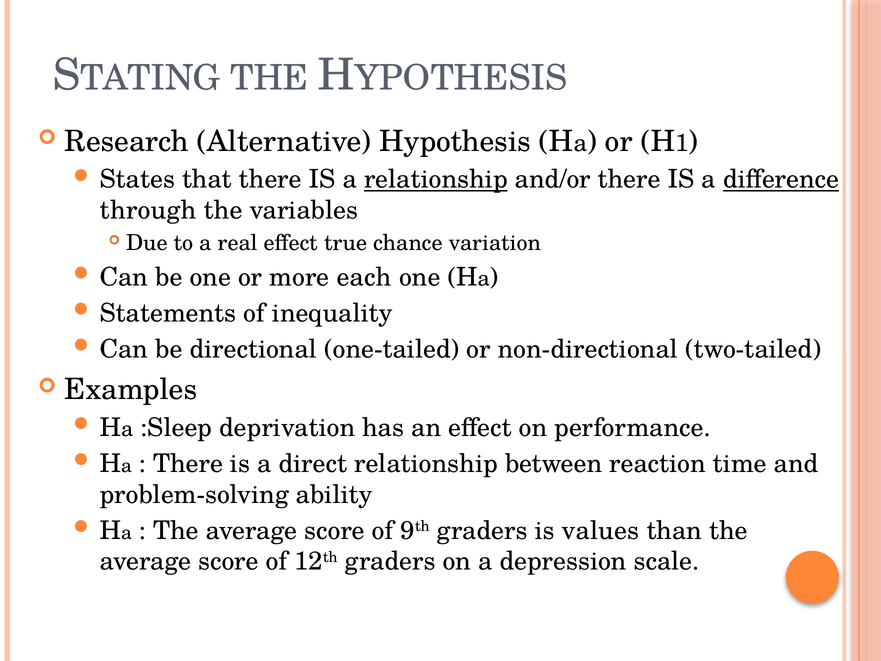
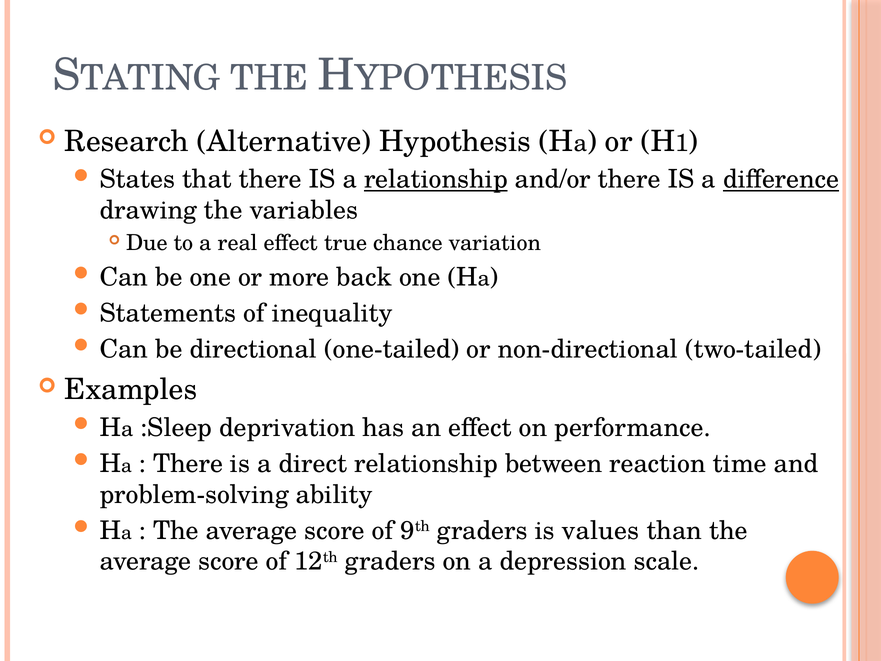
through: through -> drawing (148, 210)
each: each -> back (364, 277)
